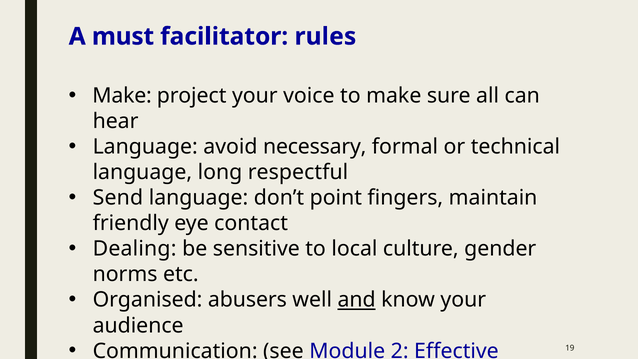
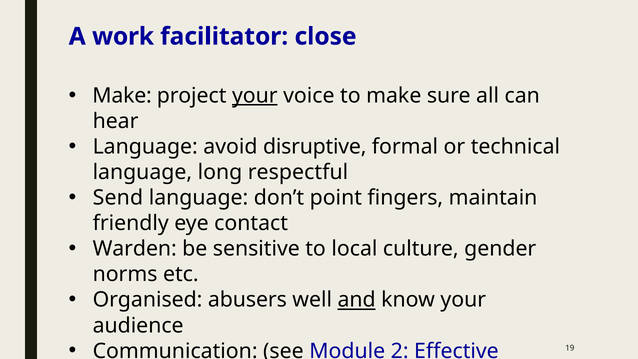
must: must -> work (123, 36)
rules: rules -> close (326, 36)
your underline: none -> present (255, 96)
necessary: necessary -> disruptive (315, 147)
Dealing: Dealing -> Warden (135, 249)
